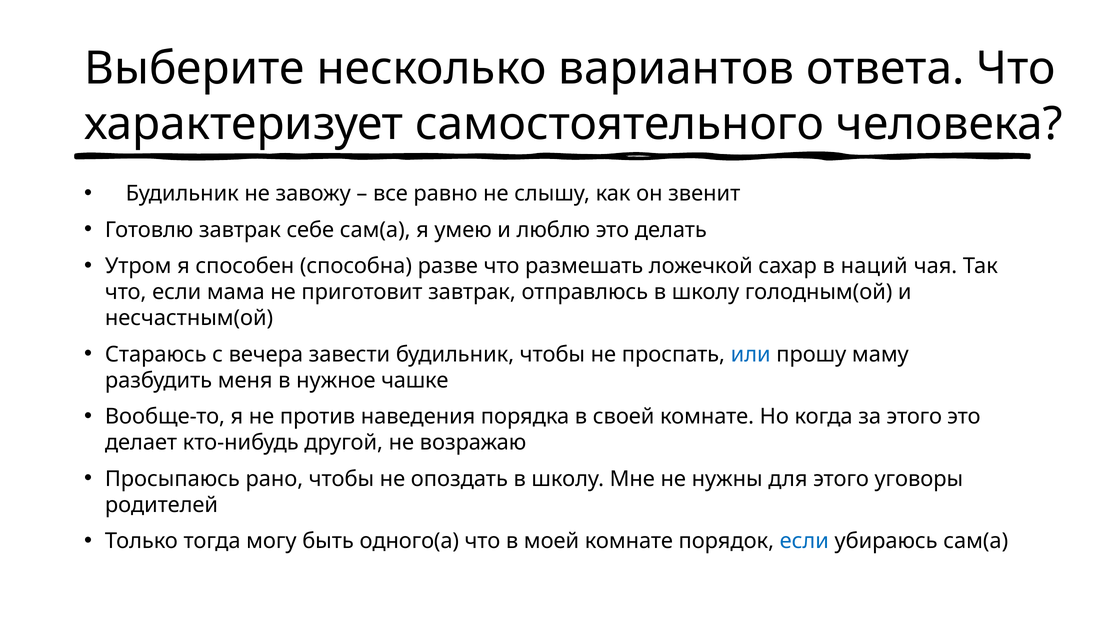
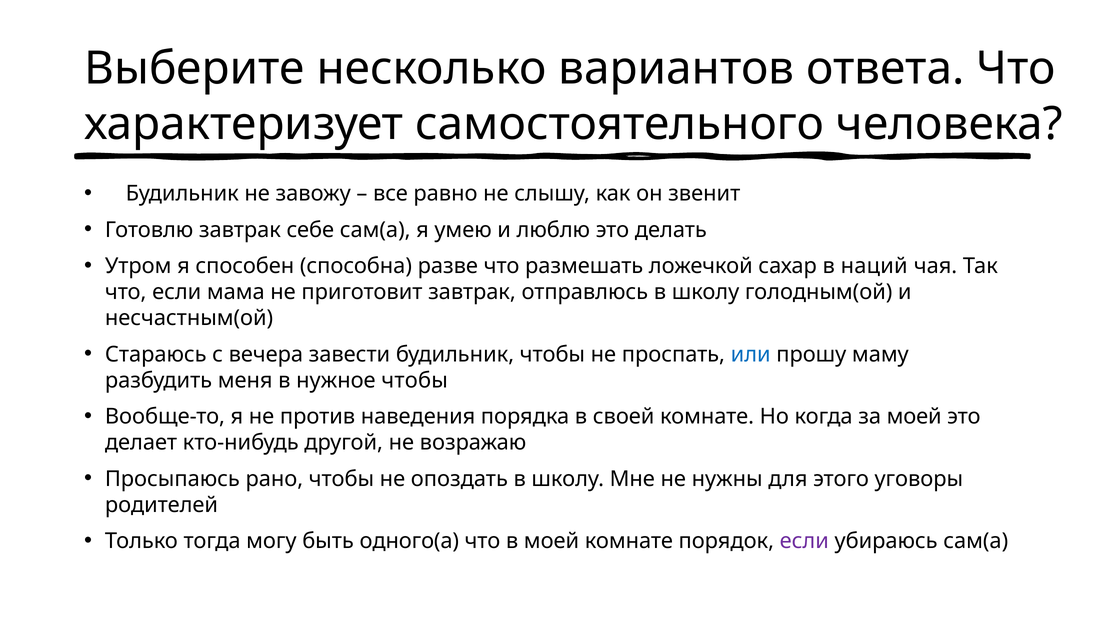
нужное чашке: чашке -> чтобы (415, 380)
за этого: этого -> моей (914, 416)
если colour: blue -> purple (804, 541)
